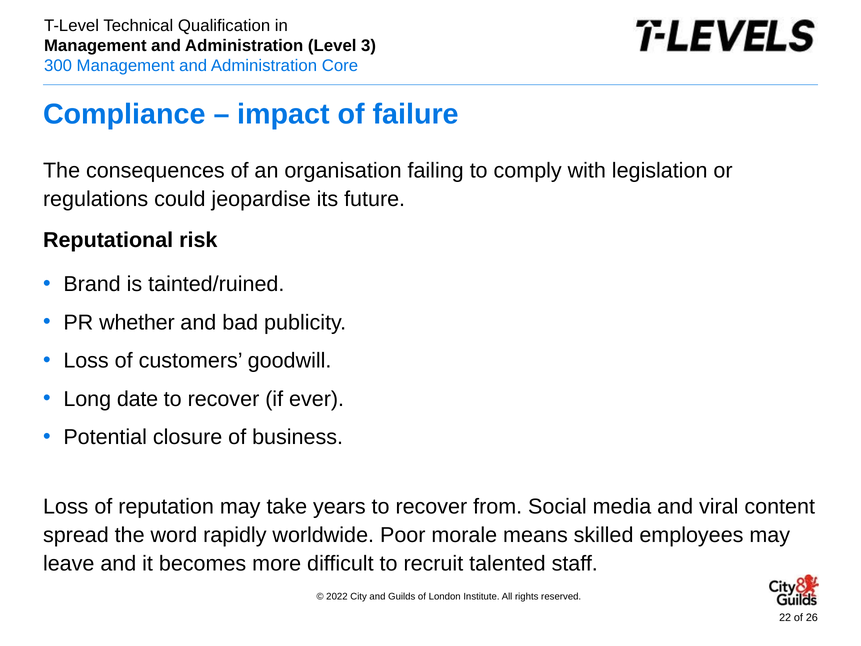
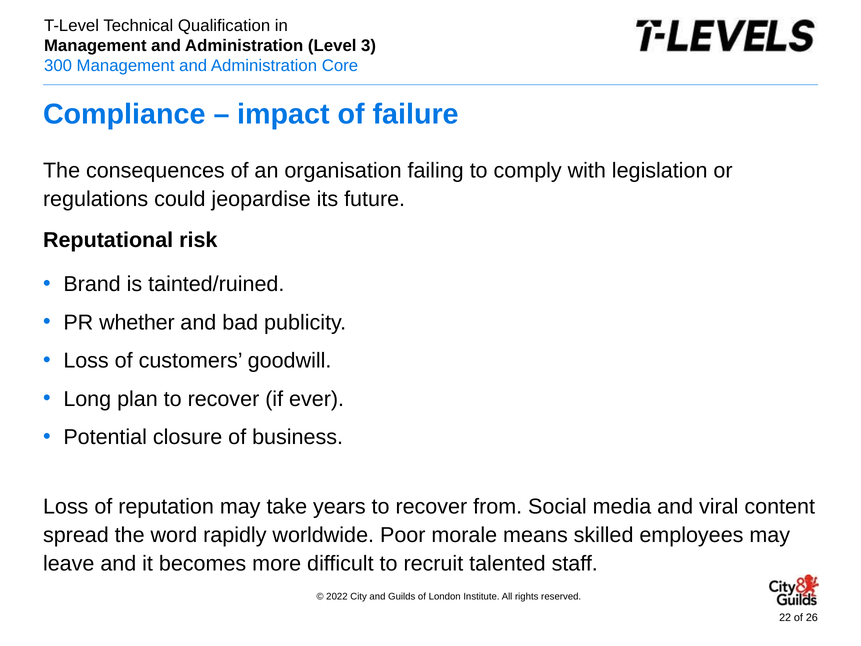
date: date -> plan (137, 399)
